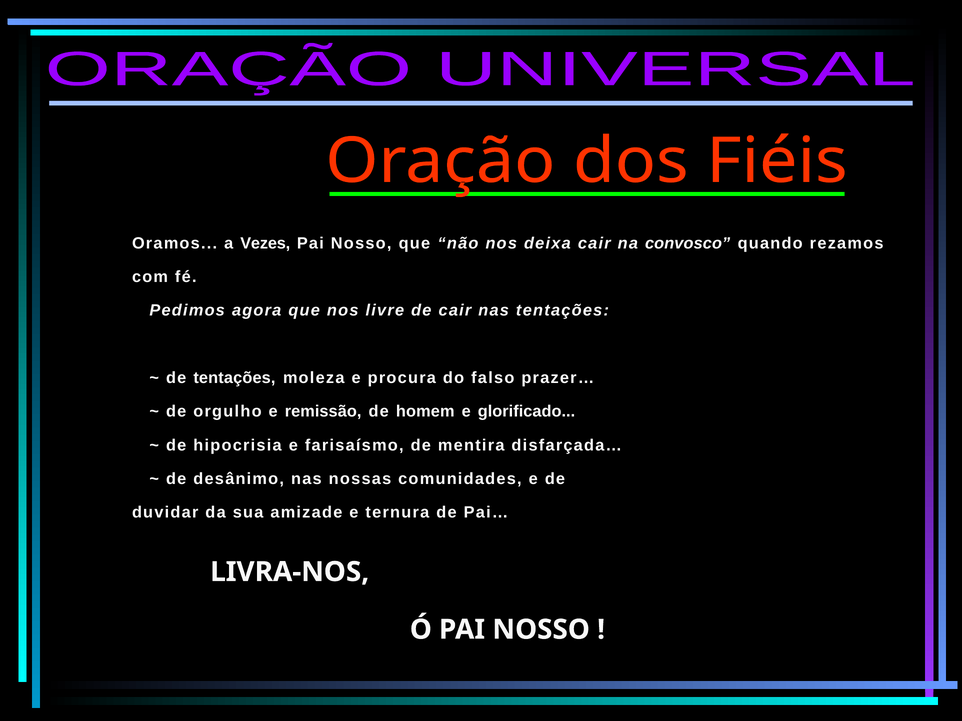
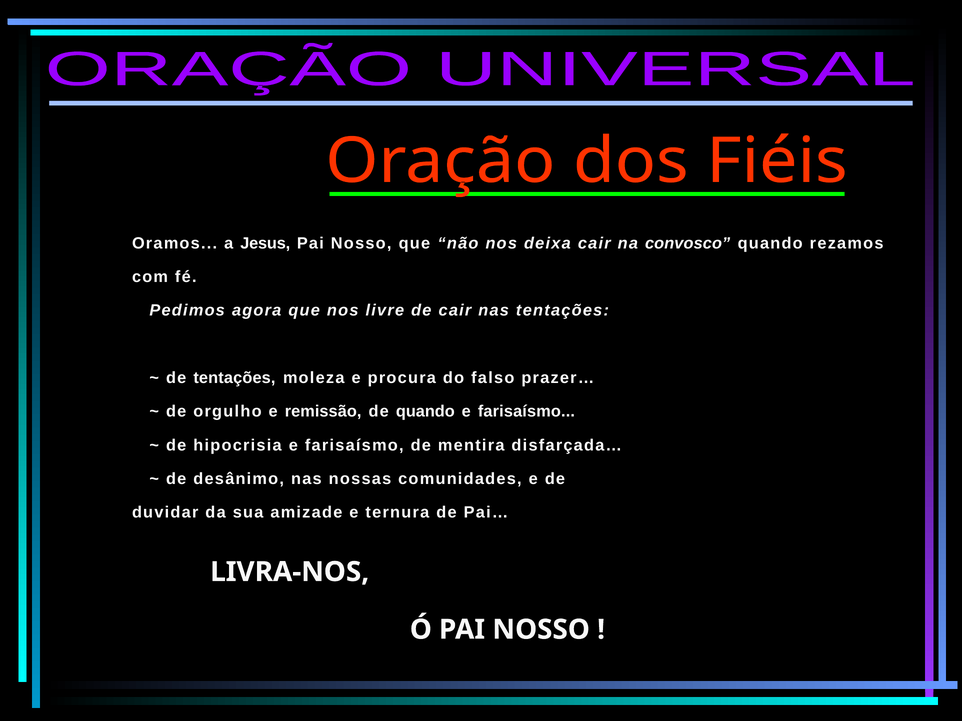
Vezes: Vezes -> Jesus (265, 243)
de homem: homem -> quando (425, 412)
glorificado: glorificado -> farisaísmo (526, 412)
